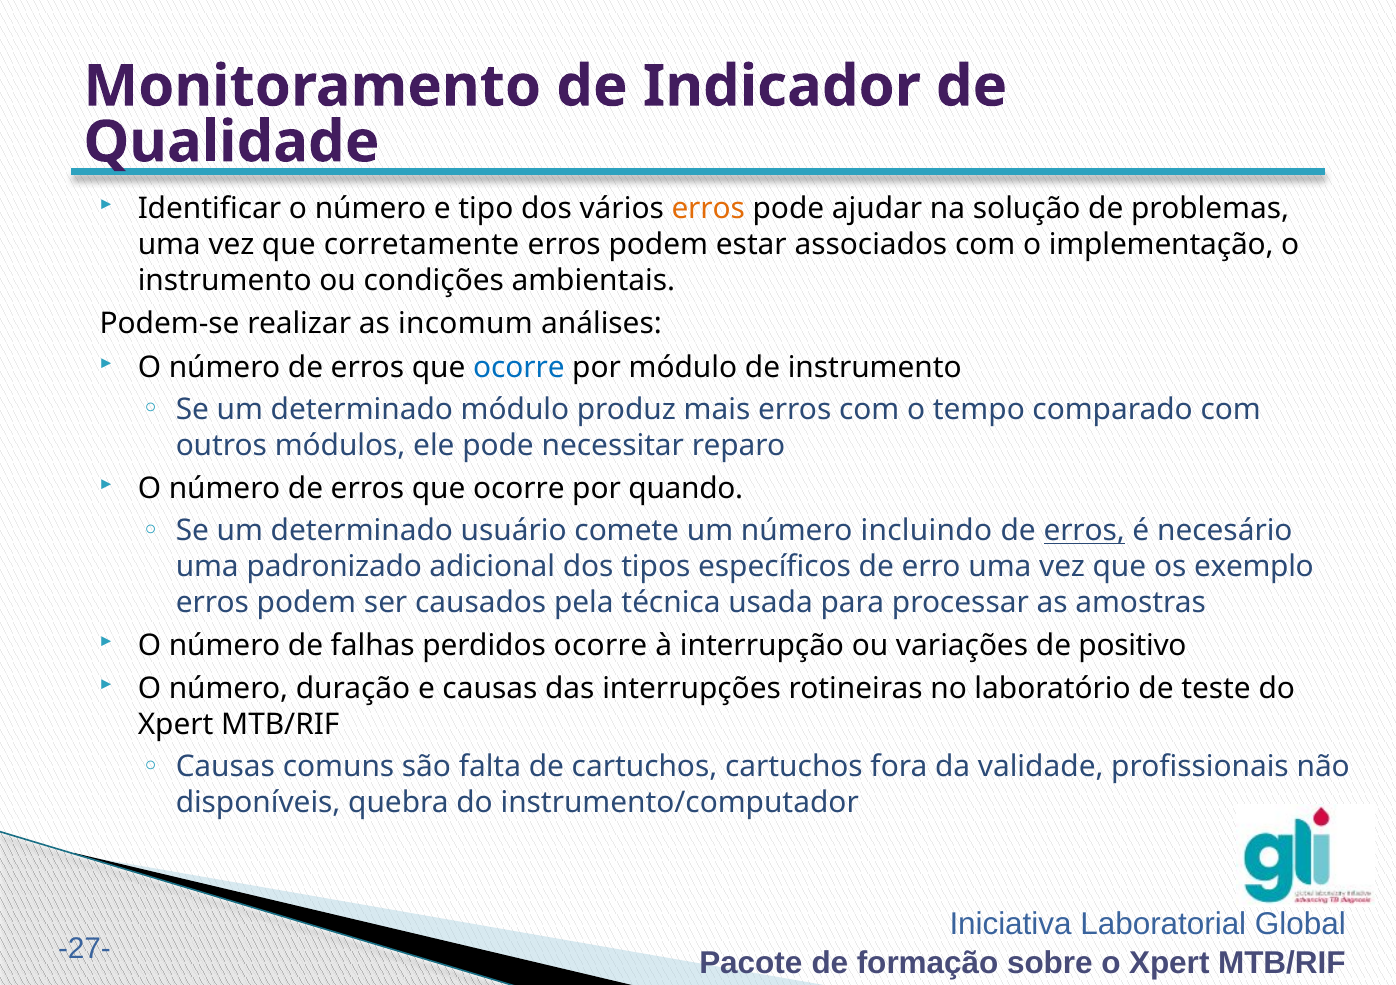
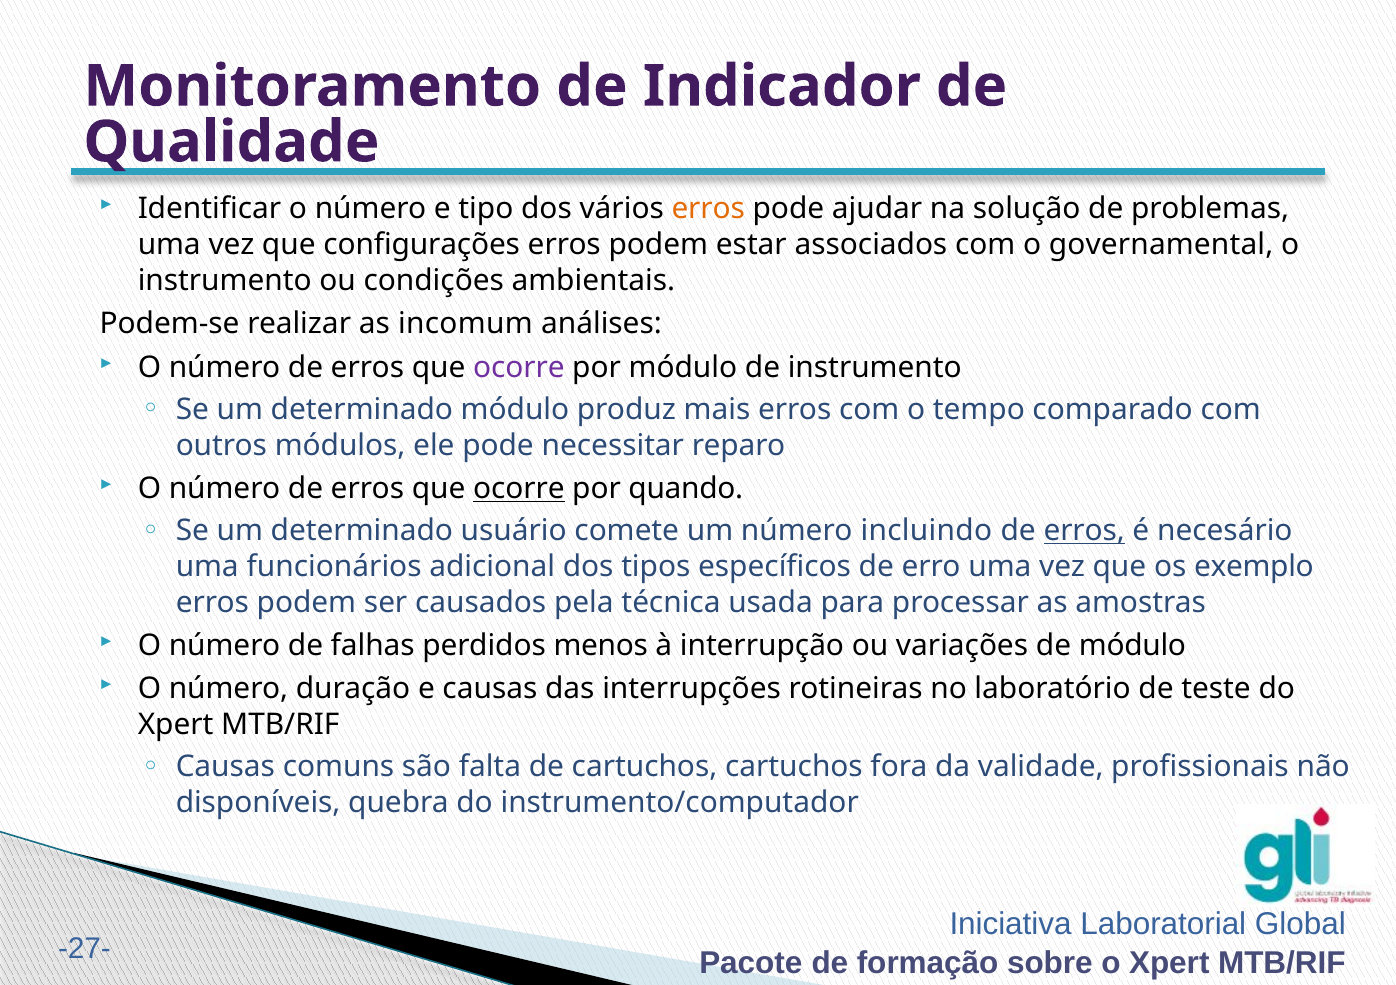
corretamente: corretamente -> configurações (422, 245)
implementação: implementação -> governamental (1161, 245)
ocorre colour: blue -> purple (519, 368)
ocorre underline: none -> present (519, 489)
padronizado: padronizado -> funcionários (334, 567)
perdidos ocorre: ocorre -> menos (601, 646)
de positivo: positivo -> módulo (1132, 646)
